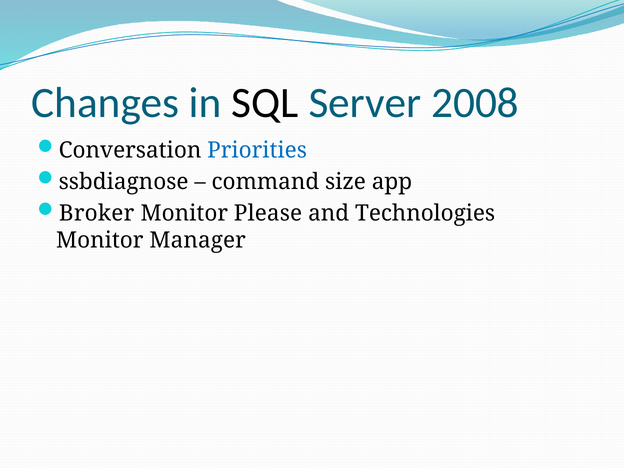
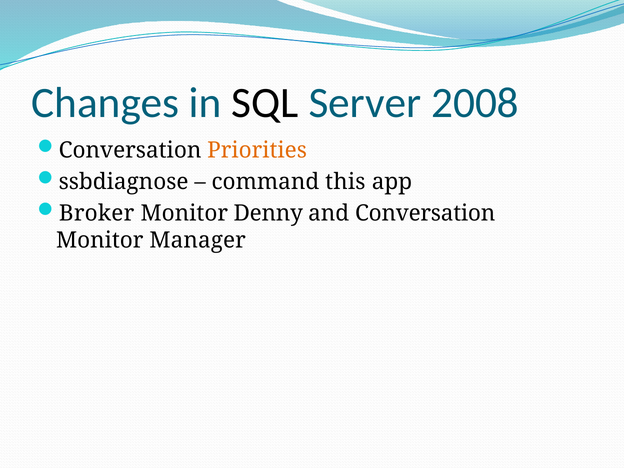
Priorities colour: blue -> orange (257, 150)
size: size -> this (345, 182)
Please: Please -> Denny (268, 213)
and Technologies: Technologies -> Conversation (425, 213)
